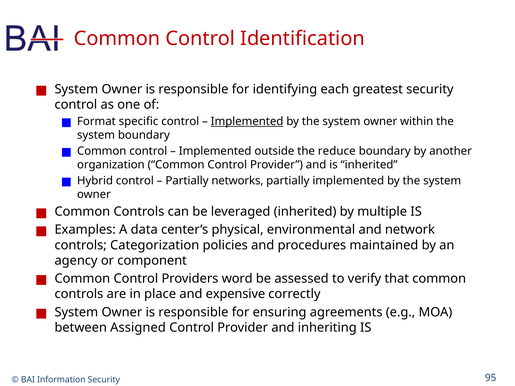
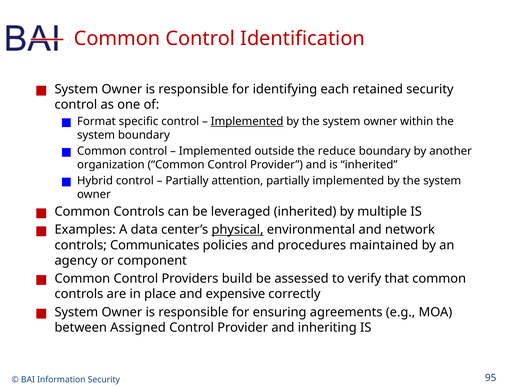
greatest: greatest -> retained (378, 89)
networks: networks -> attention (237, 181)
physical underline: none -> present (238, 230)
Categorization: Categorization -> Communicates (155, 245)
word: word -> build (237, 279)
